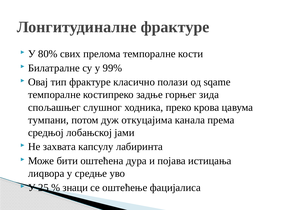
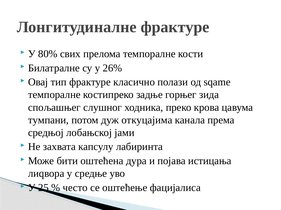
99%: 99% -> 26% (112, 68)
знаци: знаци -> често (75, 188)
